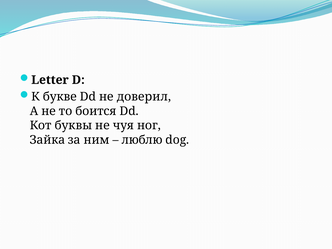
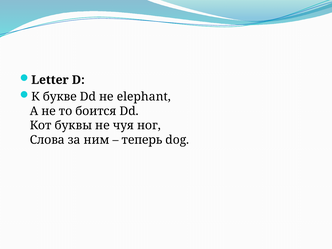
доверил: доверил -> elephant (144, 97)
Зайка: Зайка -> Слова (47, 140)
люблю: люблю -> теперь (142, 140)
